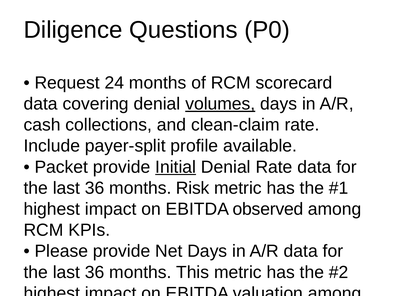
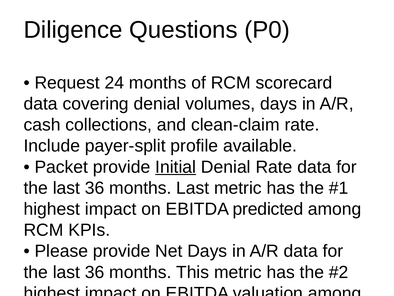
volumes underline: present -> none (220, 104)
months Risk: Risk -> Last (193, 188)
observed: observed -> predicted (268, 209)
